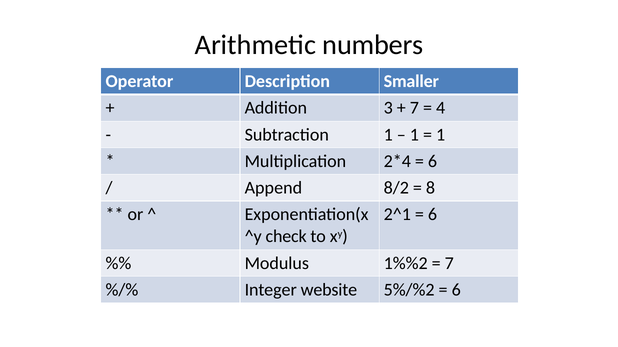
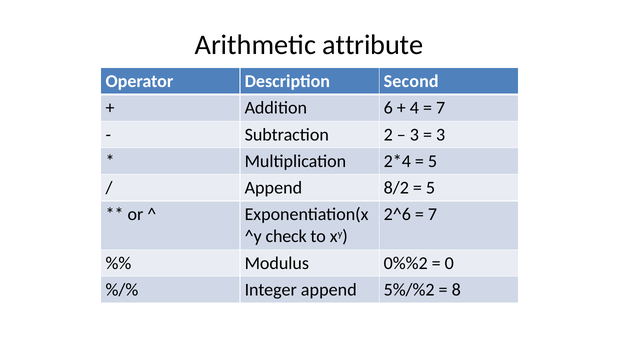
numbers: numbers -> attribute (373, 45)
Smaller: Smaller -> Second (411, 81)
3: 3 -> 6 (388, 108)
7: 7 -> 4 (414, 108)
4: 4 -> 7 (441, 108)
Subtraction 1: 1 -> 2 (388, 135)
1: 1 -> 3 (414, 135)
1: 1 -> 3 (441, 135)
6: 6 -> 5 (433, 162)
8: 8 -> 5 (431, 188)
2^1: 2^1 -> 2^6 (397, 215)
6: 6 -> 7 (433, 215)
1%%2: 1%%2 -> 0%%2 (406, 264)
7: 7 -> 0 (449, 264)
Integer website: website -> append (329, 290)
6: 6 -> 8 (456, 290)
